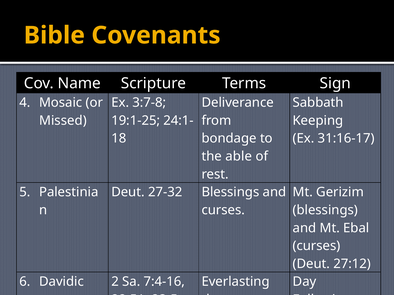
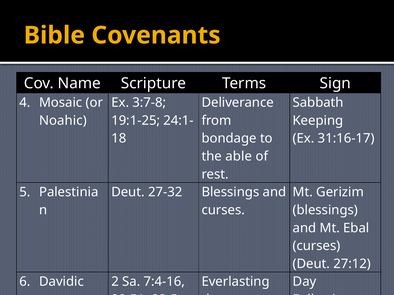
Missed: Missed -> Noahic (63, 121)
